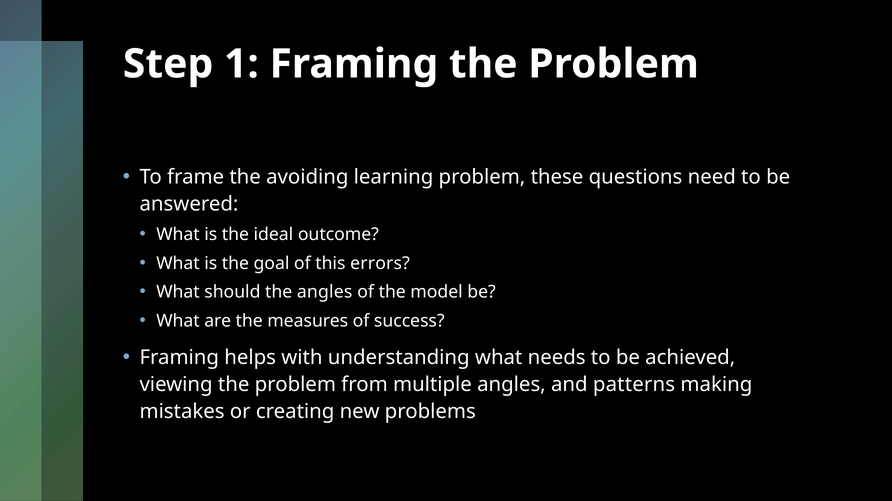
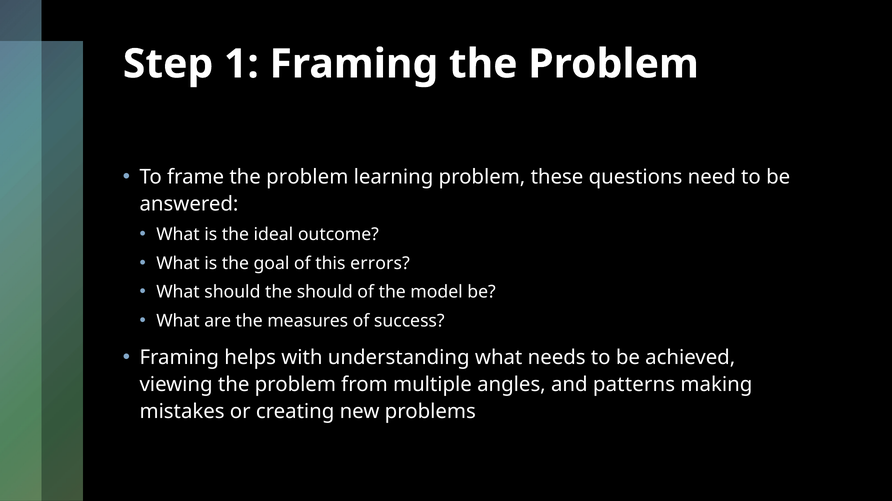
frame the avoiding: avoiding -> problem (307, 178)
the angles: angles -> should (325, 293)
